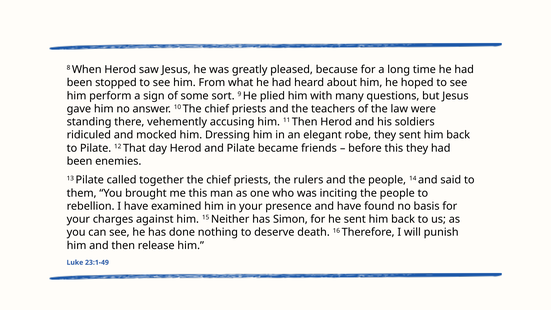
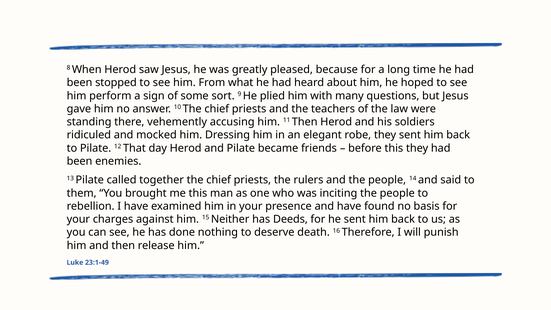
Simon: Simon -> Deeds (290, 219)
